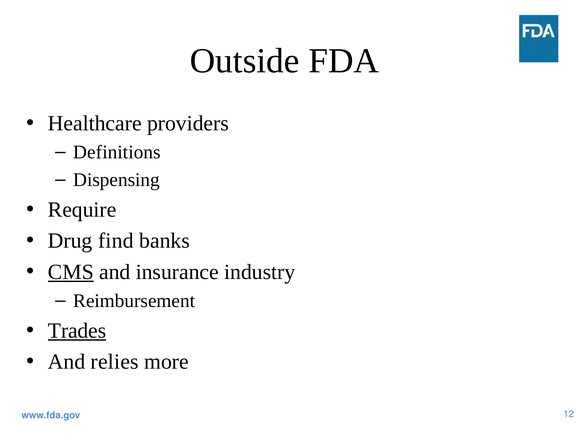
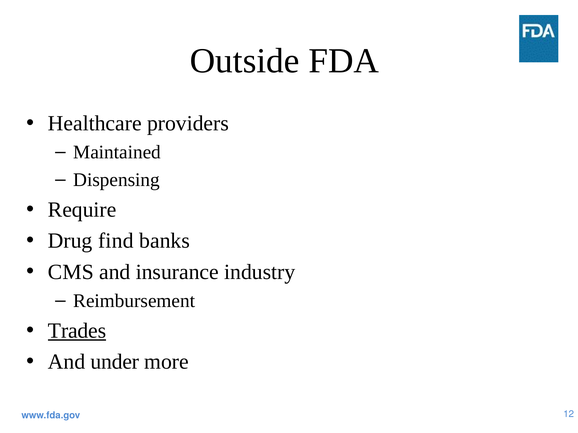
Definitions: Definitions -> Maintained (117, 152)
CMS underline: present -> none (71, 272)
relies: relies -> under (115, 362)
